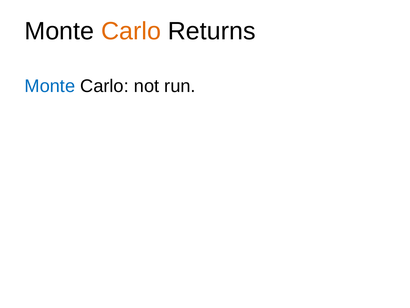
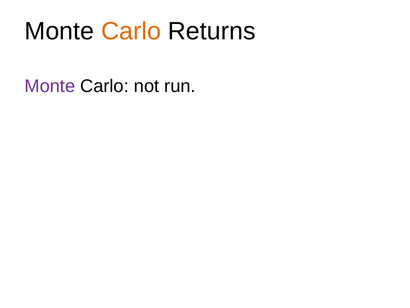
Monte colour: blue -> purple (50, 86)
